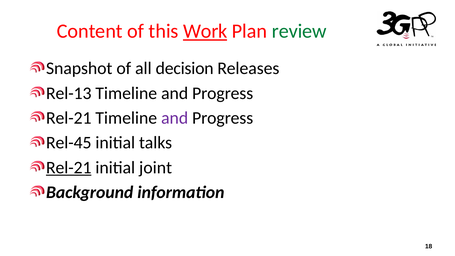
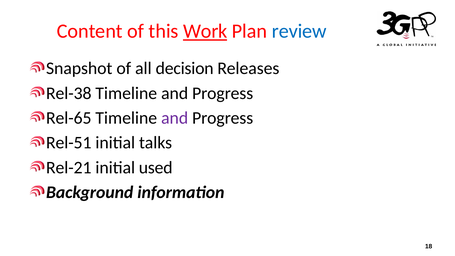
review colour: green -> blue (299, 31)
Rel-13: Rel-13 -> Rel-38 (69, 93)
Rel-21: Rel-21 -> Rel-65 (69, 118)
Rel-45: Rel-45 -> Rel-51 (69, 143)
Rel-21 underline: present -> none (69, 168)
joint: joint -> used (156, 168)
